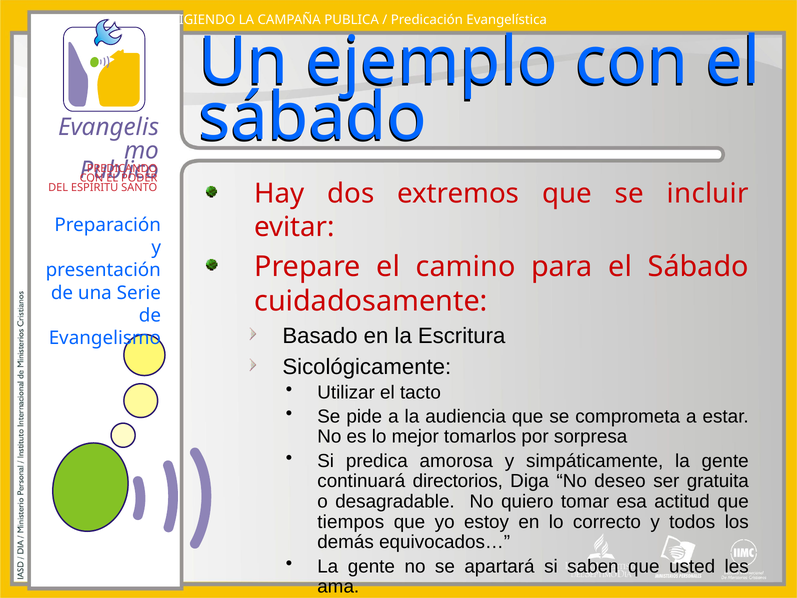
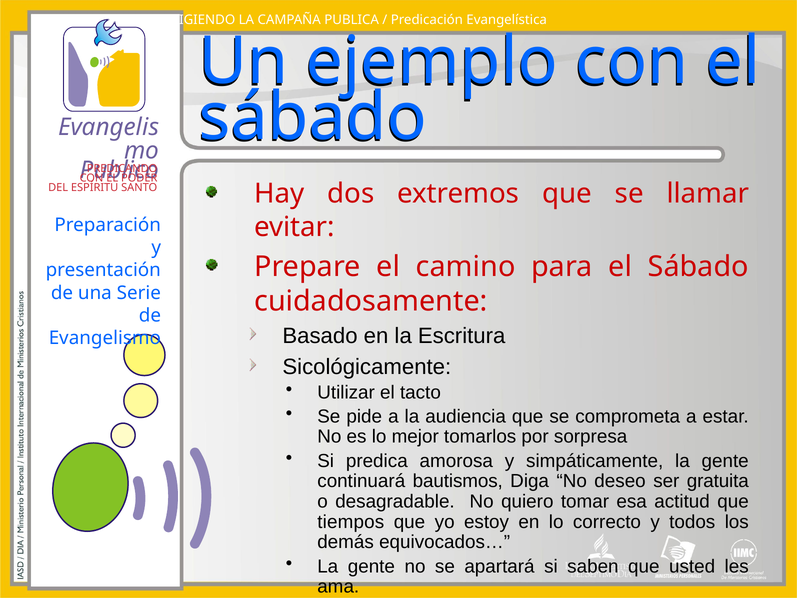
incluir: incluir -> llamar (708, 194)
directorios: directorios -> bautismos (458, 481)
